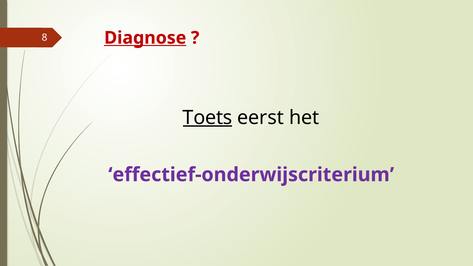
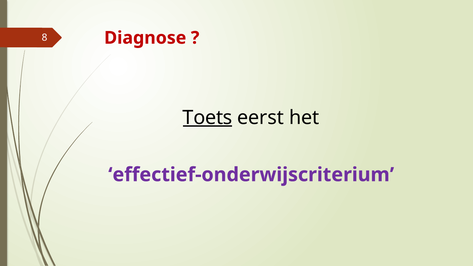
Diagnose underline: present -> none (145, 38)
